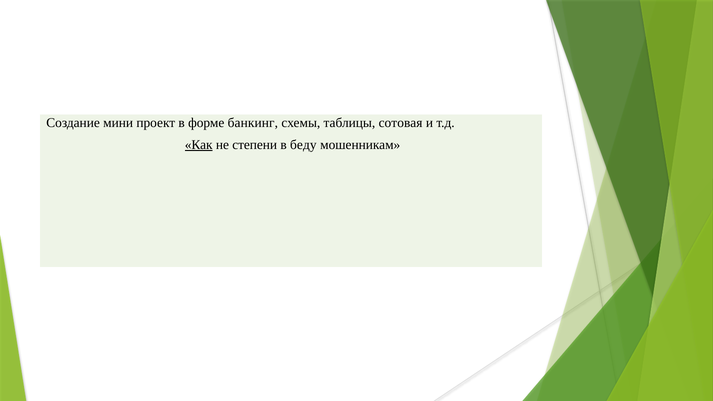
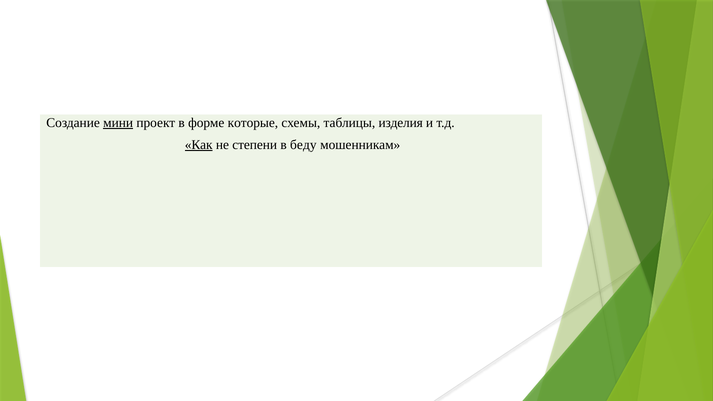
мини underline: none -> present (118, 123)
банкинг: банкинг -> которые (253, 123)
сотовая: сотовая -> изделия (401, 123)
